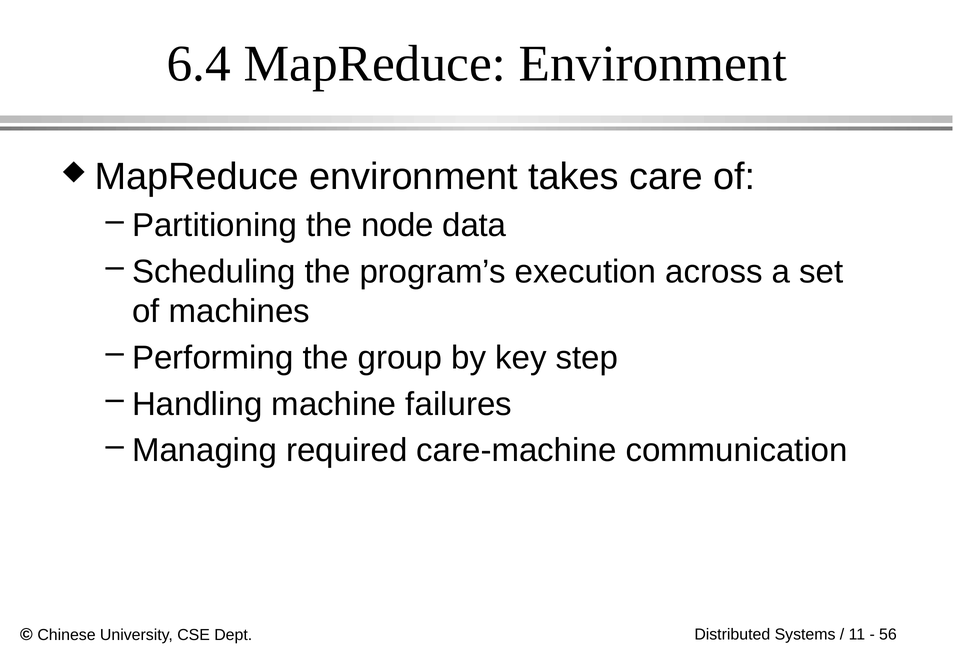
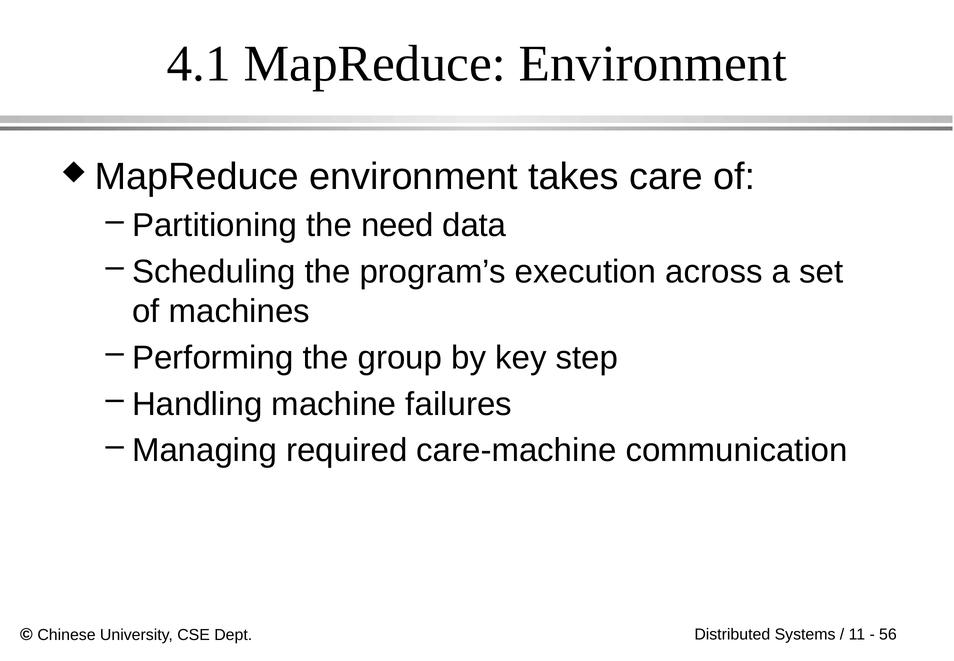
6.4: 6.4 -> 4.1 (199, 64)
node: node -> need (397, 225)
